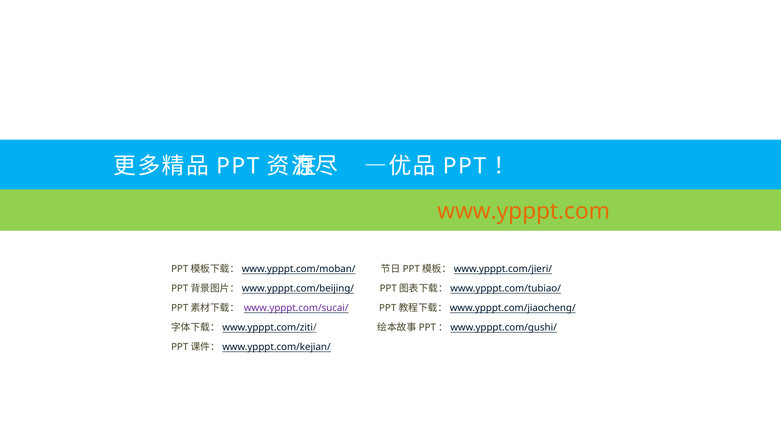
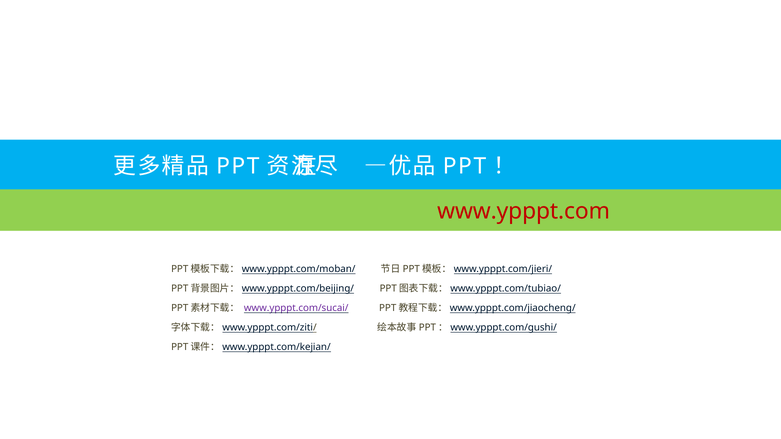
www.ypppt.com colour: orange -> red (524, 212)
